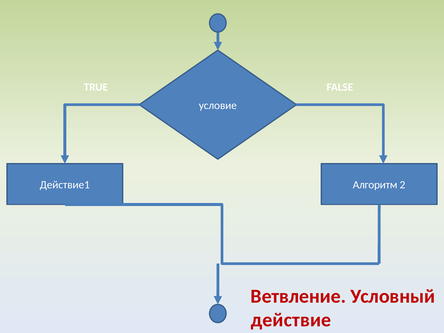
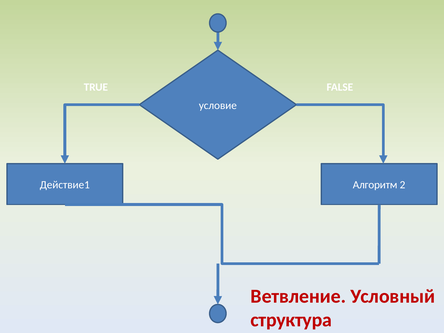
действие: действие -> структура (291, 320)
